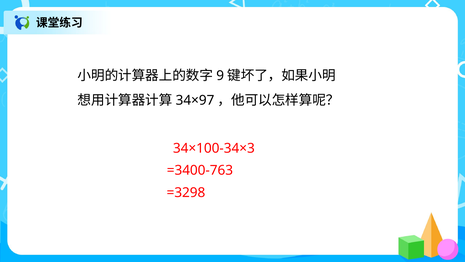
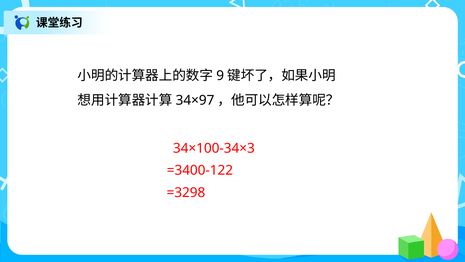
=3400-763: =3400-763 -> =3400-122 (200, 170)
